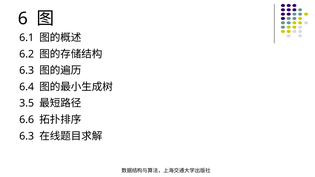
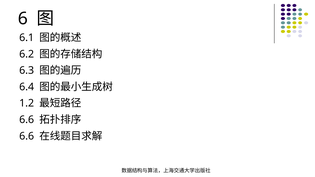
3.5: 3.5 -> 1.2 (27, 103)
6.3: 6.3 -> 6.6 (27, 136)
